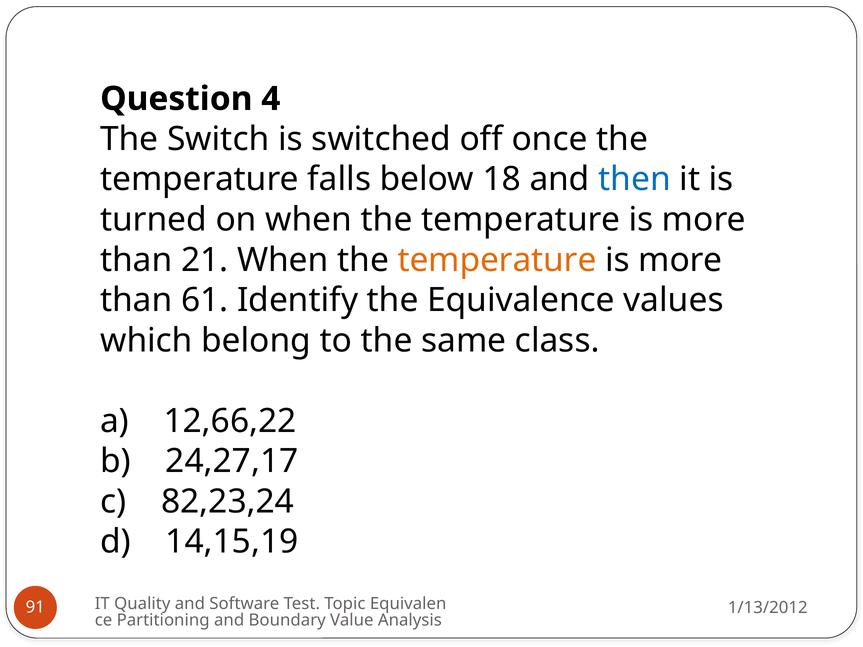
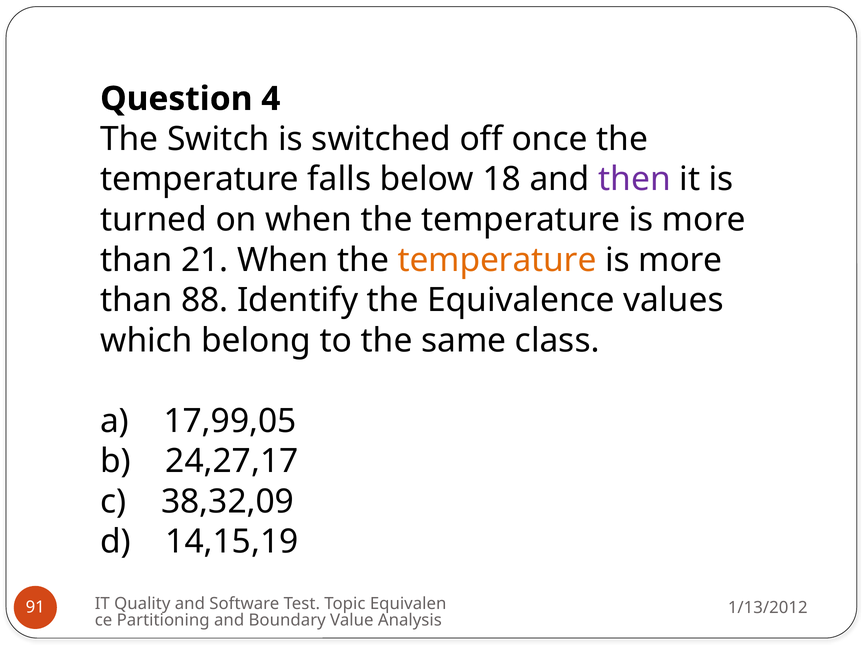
then colour: blue -> purple (635, 179)
61: 61 -> 88 (205, 300)
12,66,22: 12,66,22 -> 17,99,05 (230, 421)
82,23,24: 82,23,24 -> 38,32,09 (228, 502)
